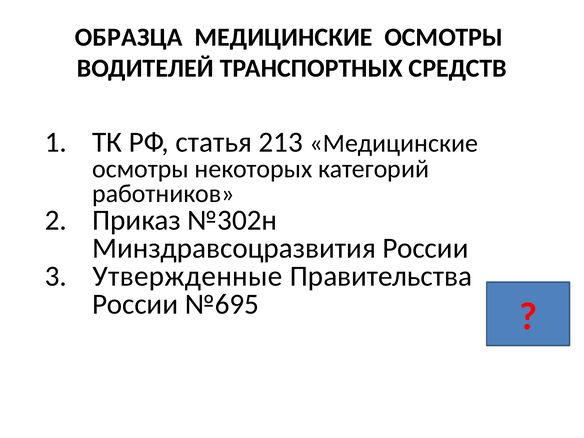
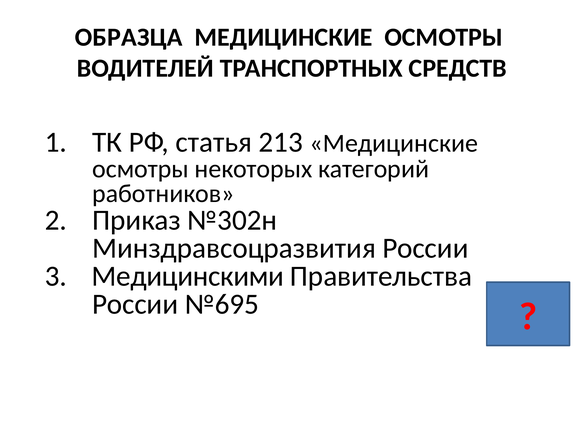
Утвержденные: Утвержденные -> Медицинскими (188, 276)
